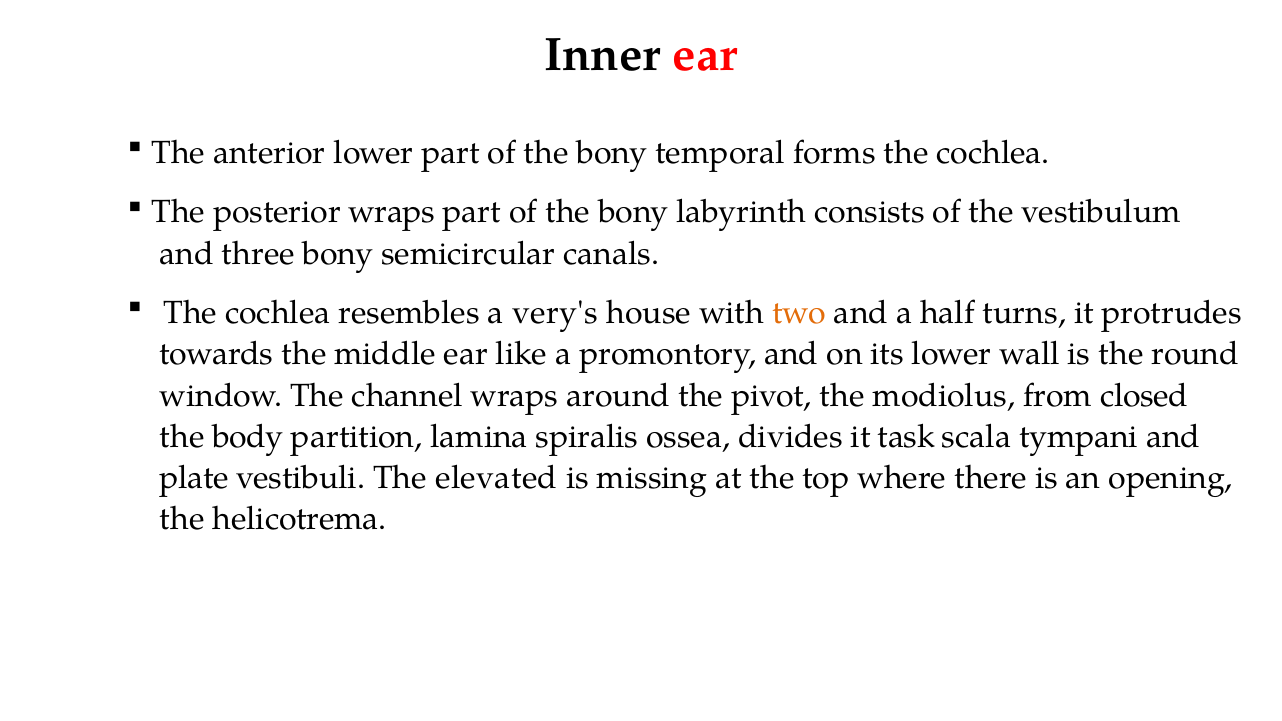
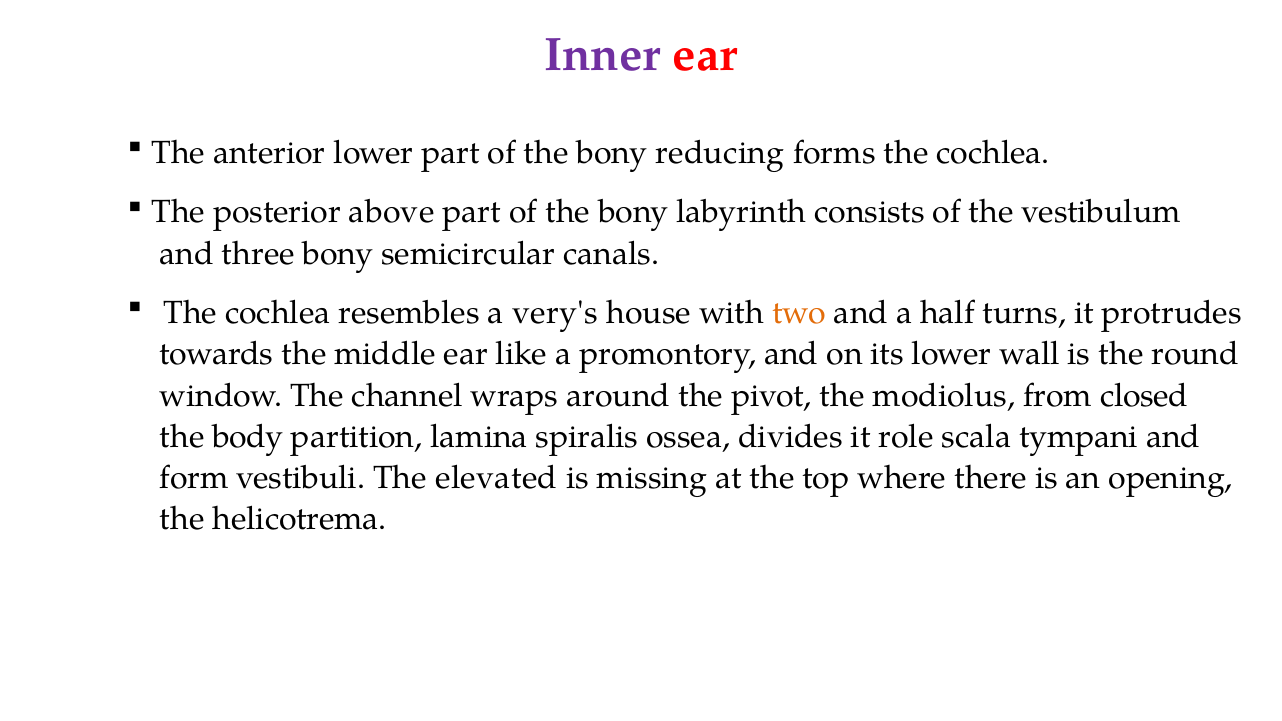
Inner colour: black -> purple (603, 55)
temporal: temporal -> reducing (720, 153)
posterior wraps: wraps -> above (392, 212)
task: task -> role (906, 437)
plate: plate -> form (194, 478)
